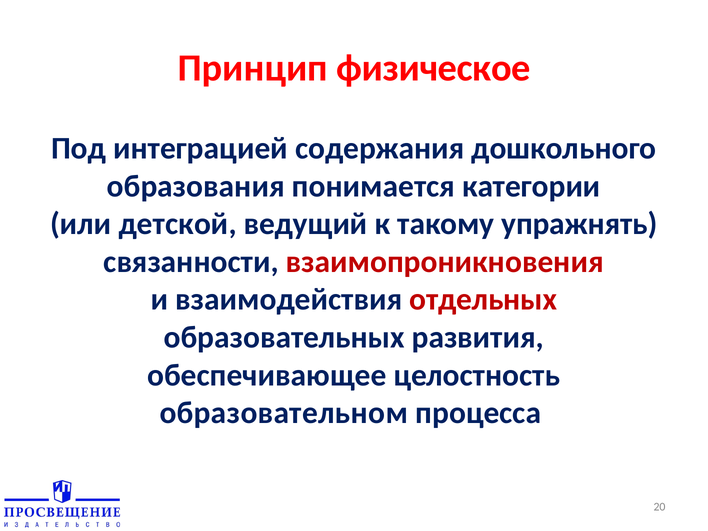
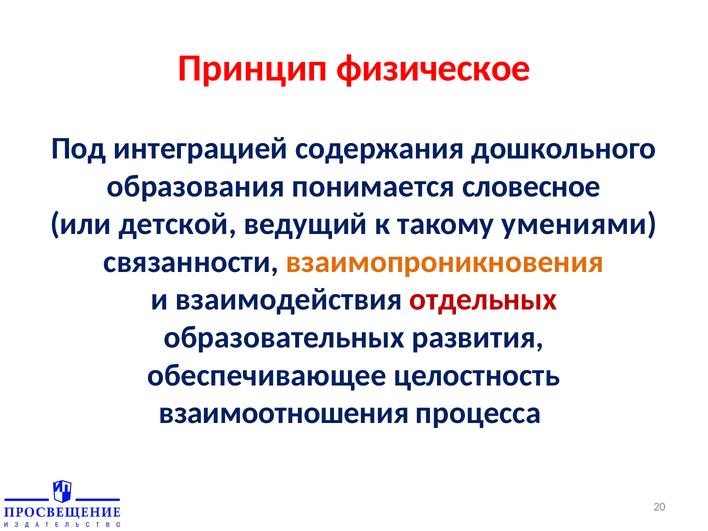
категории: категории -> словесное (531, 186)
упражнять: упражнять -> умениями (579, 224)
взаимопроникновения colour: red -> orange (445, 262)
образовательном: образовательном -> взаимоотношения (284, 413)
